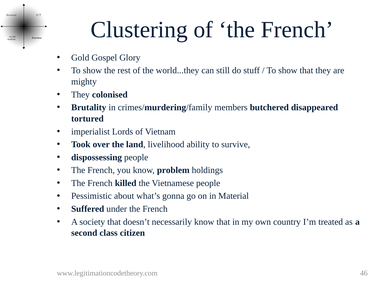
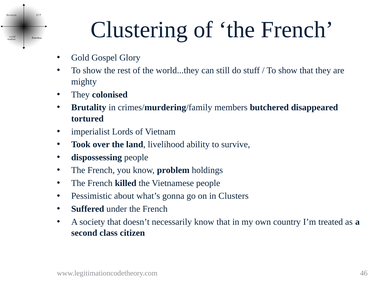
Material: Material -> Clusters (234, 196)
